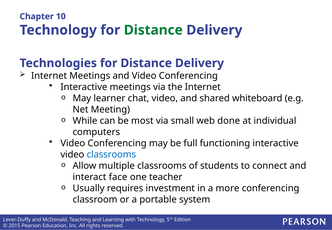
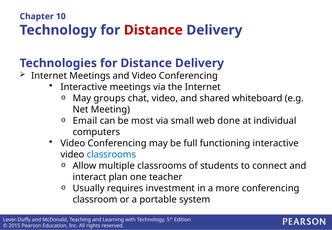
Distance colour: green -> red (153, 30)
learner: learner -> groups (109, 98)
While: While -> Email (85, 121)
face: face -> plan (118, 177)
